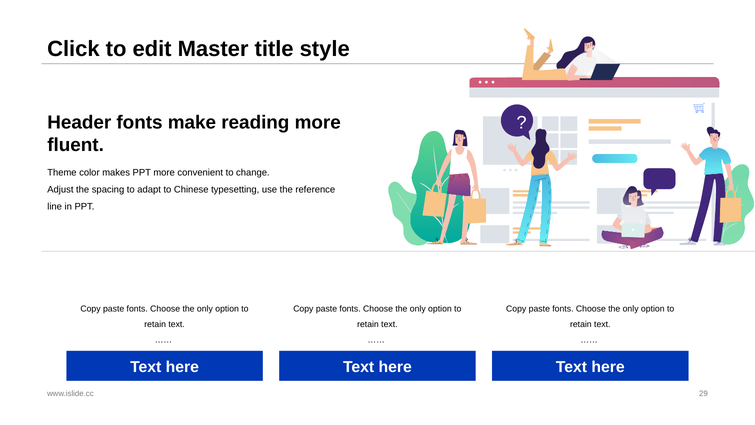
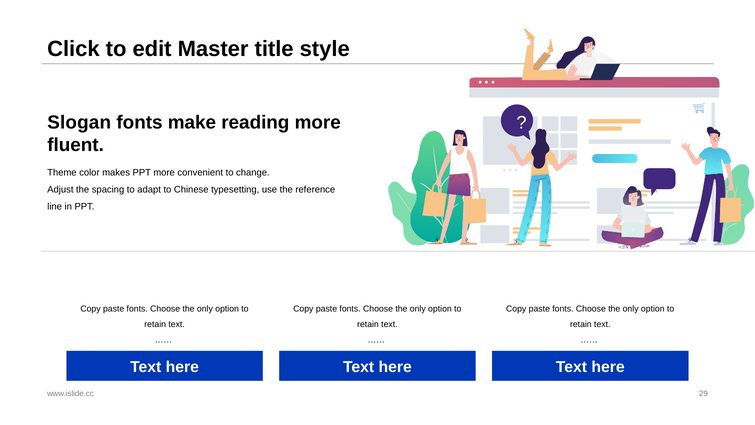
Header: Header -> Slogan (79, 122)
